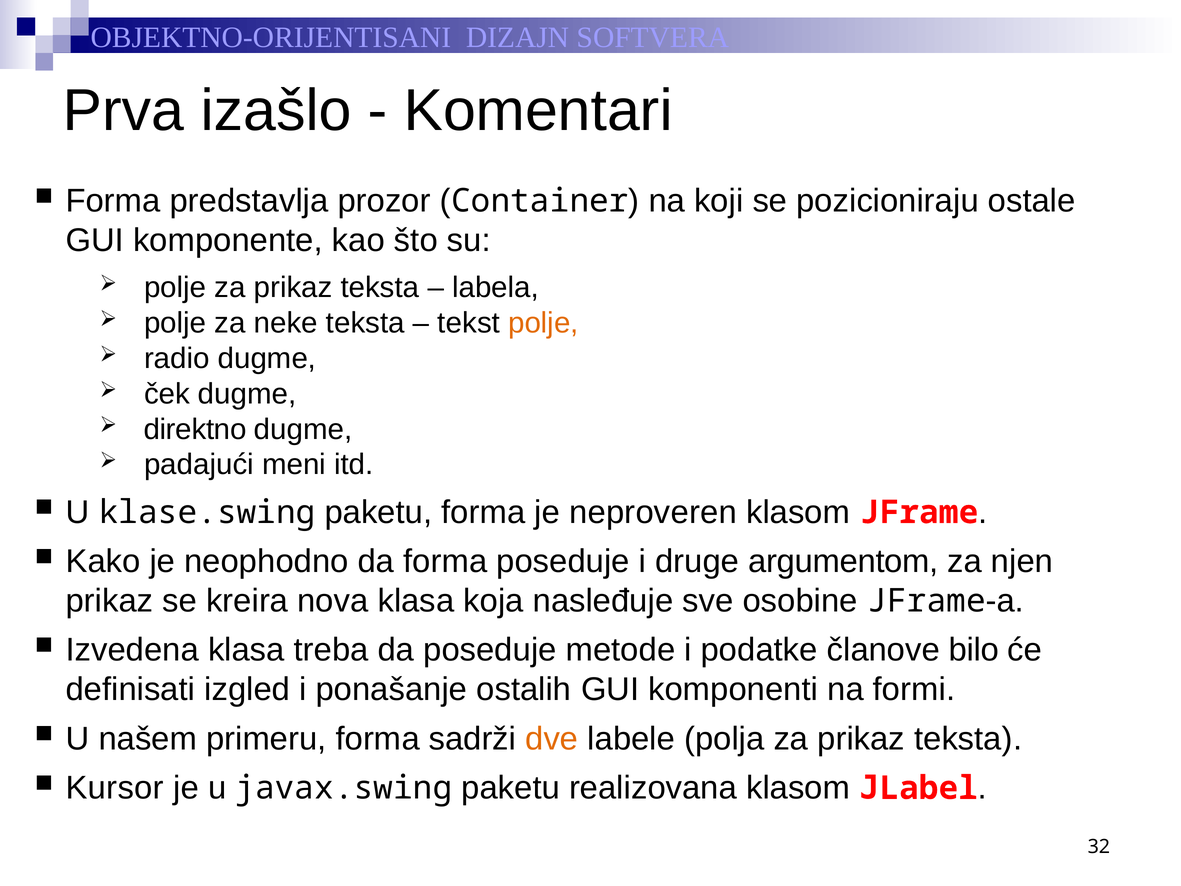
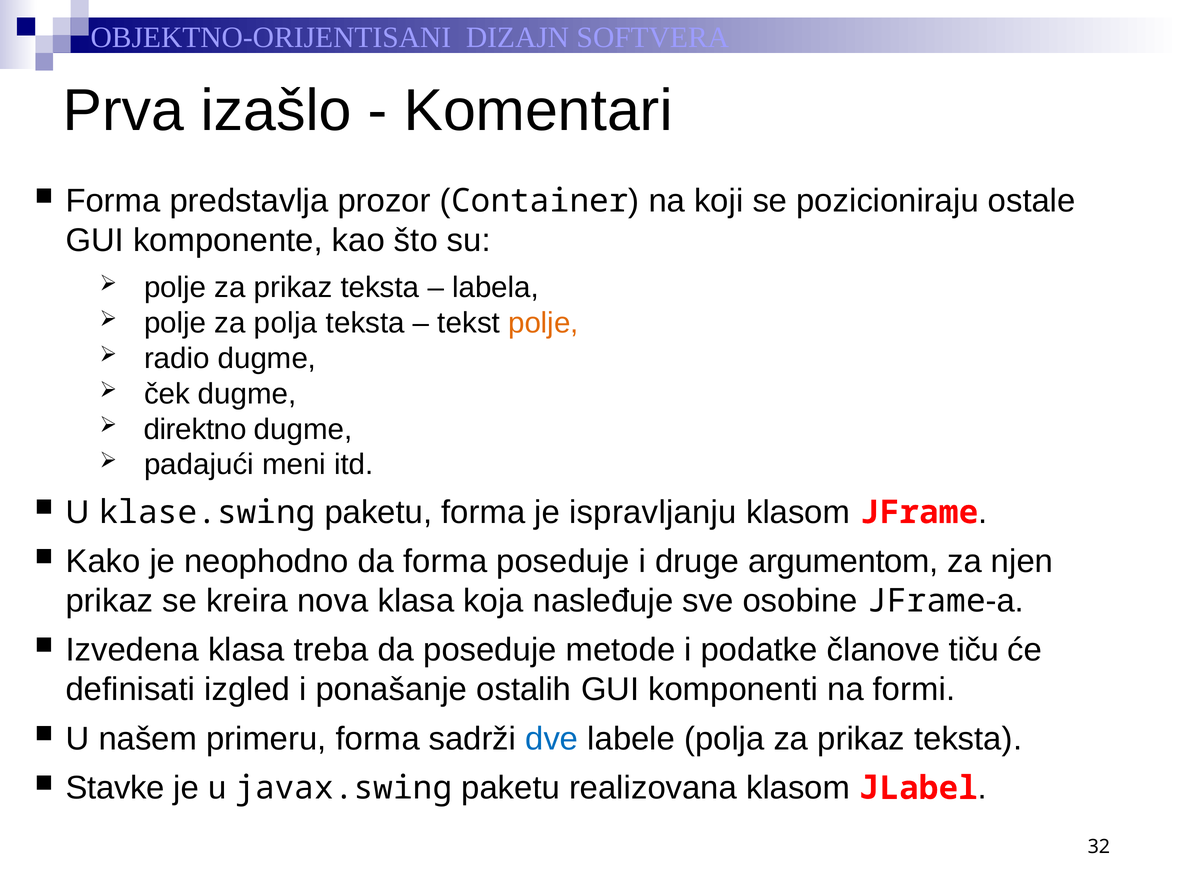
za neke: neke -> polja (286, 323)
neproveren: neproveren -> ispravljanju (653, 512)
bilo: bilo -> tiču (974, 650)
dve colour: orange -> blue (552, 739)
Kursor: Kursor -> Stavke (115, 788)
